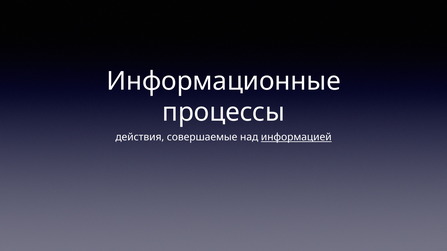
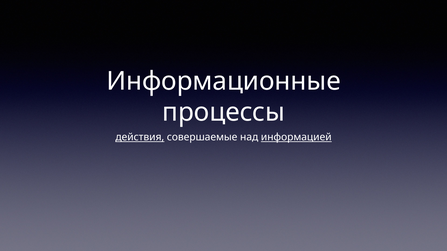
действия underline: none -> present (140, 137)
